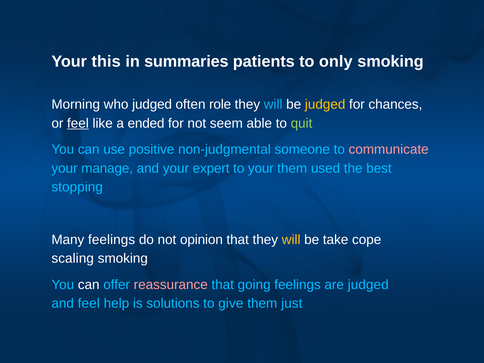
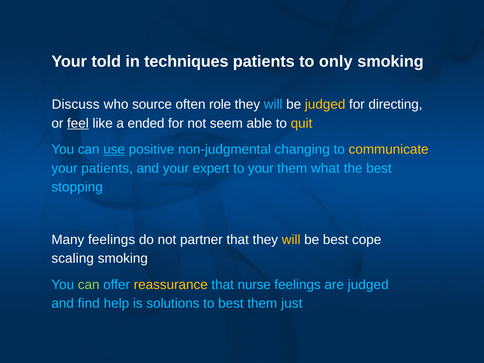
this: this -> told (106, 62)
summaries: summaries -> techniques (186, 62)
Morning: Morning -> Discuss (76, 104)
who judged: judged -> source (152, 104)
chances: chances -> directing (395, 104)
quit colour: light green -> yellow (302, 123)
use underline: none -> present (114, 150)
someone: someone -> changing (302, 150)
communicate colour: pink -> yellow (389, 150)
your manage: manage -> patients (107, 168)
used: used -> what (325, 168)
opinion: opinion -> partner (201, 240)
be take: take -> best (336, 240)
can colour: white -> light green (89, 285)
reassurance colour: pink -> yellow (171, 285)
going: going -> nurse (254, 285)
and feel: feel -> find (89, 303)
to give: give -> best (231, 303)
